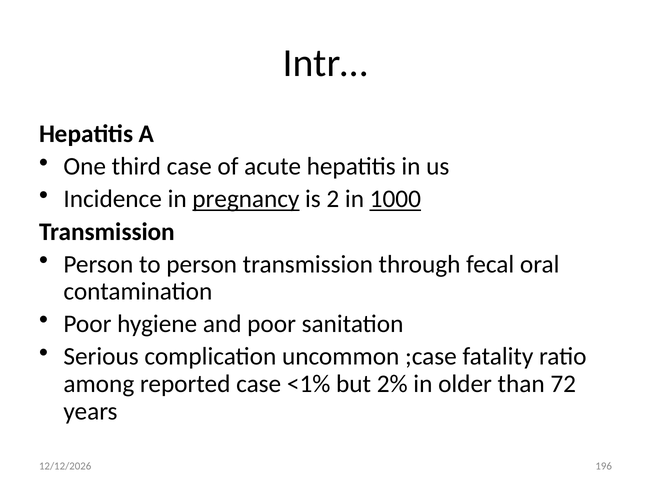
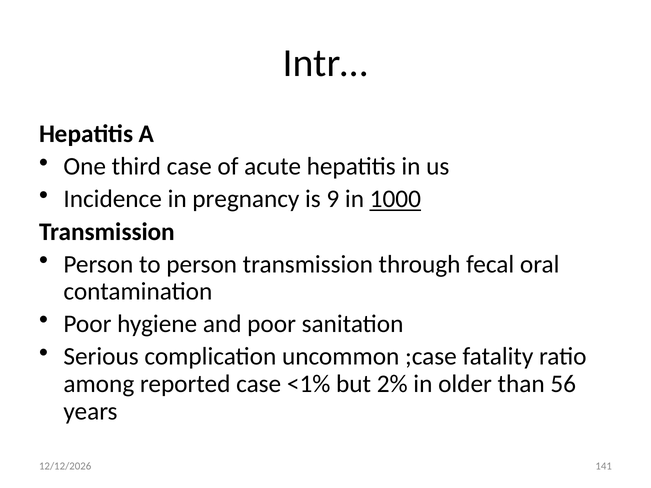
pregnancy underline: present -> none (246, 199)
2: 2 -> 9 (333, 199)
72: 72 -> 56 (563, 384)
196: 196 -> 141 (604, 466)
